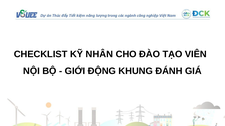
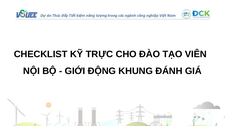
NHÂN: NHÂN -> TRỰC (99, 54)
